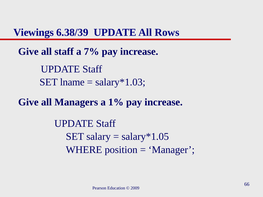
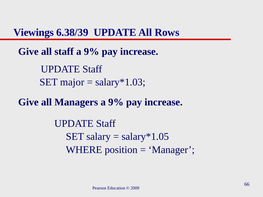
staff a 7%: 7% -> 9% (92, 52)
lname: lname -> major (72, 82)
Managers a 1%: 1% -> 9% (116, 102)
